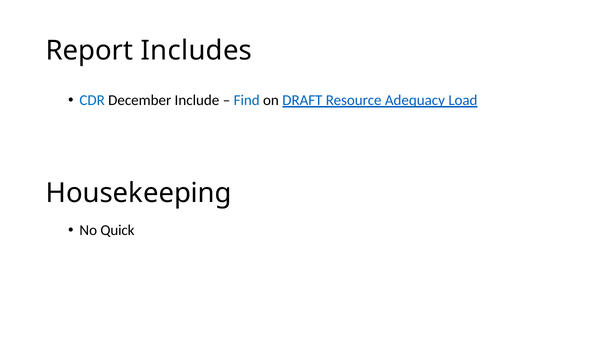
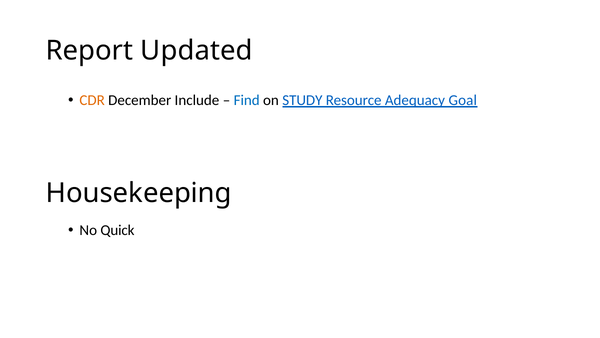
Includes: Includes -> Updated (196, 50)
CDR colour: blue -> orange (92, 100)
DRAFT: DRAFT -> STUDY (302, 100)
Load: Load -> Goal (463, 100)
